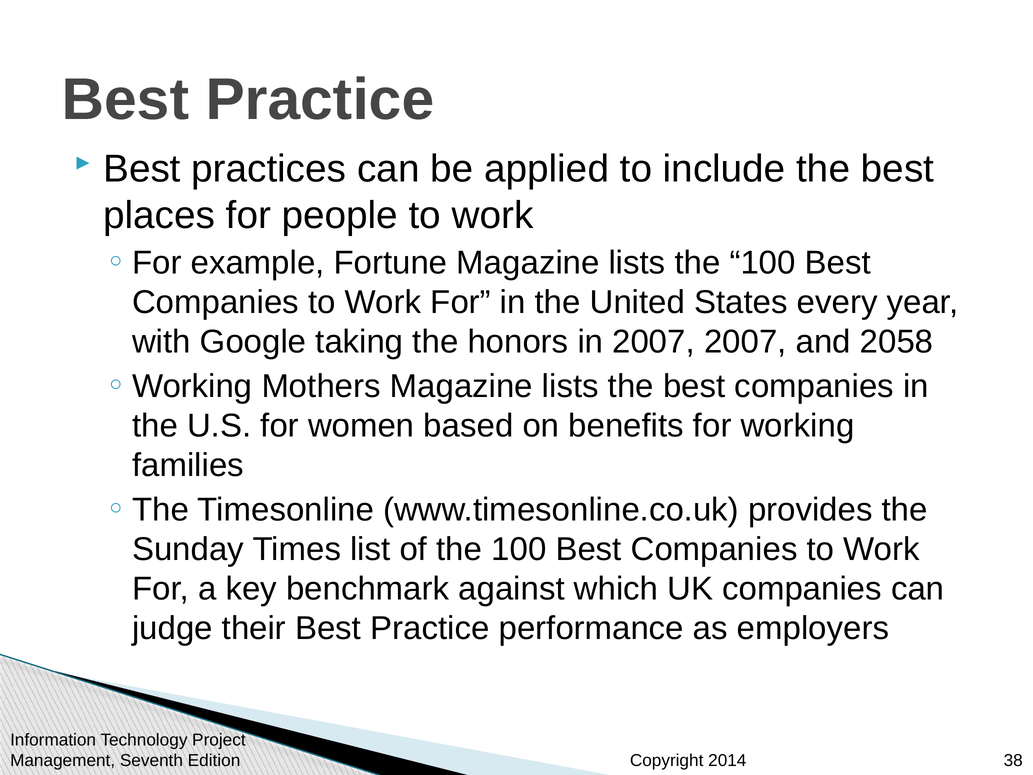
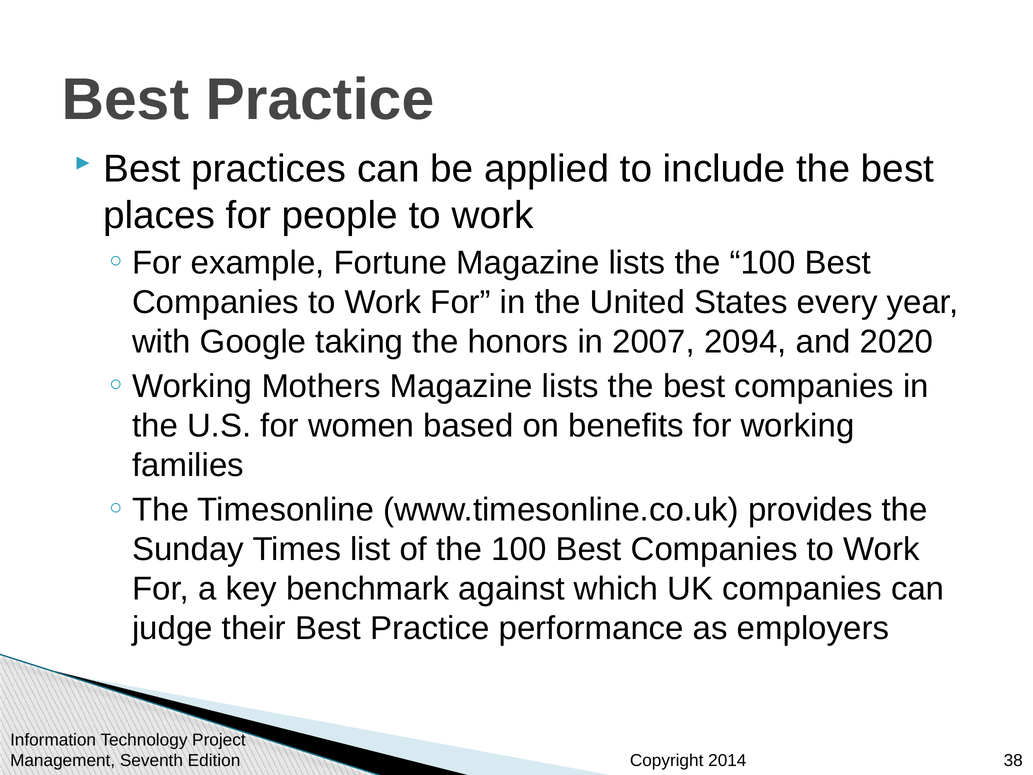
2007 2007: 2007 -> 2094 (745, 342)
2058: 2058 -> 2020 (897, 342)
